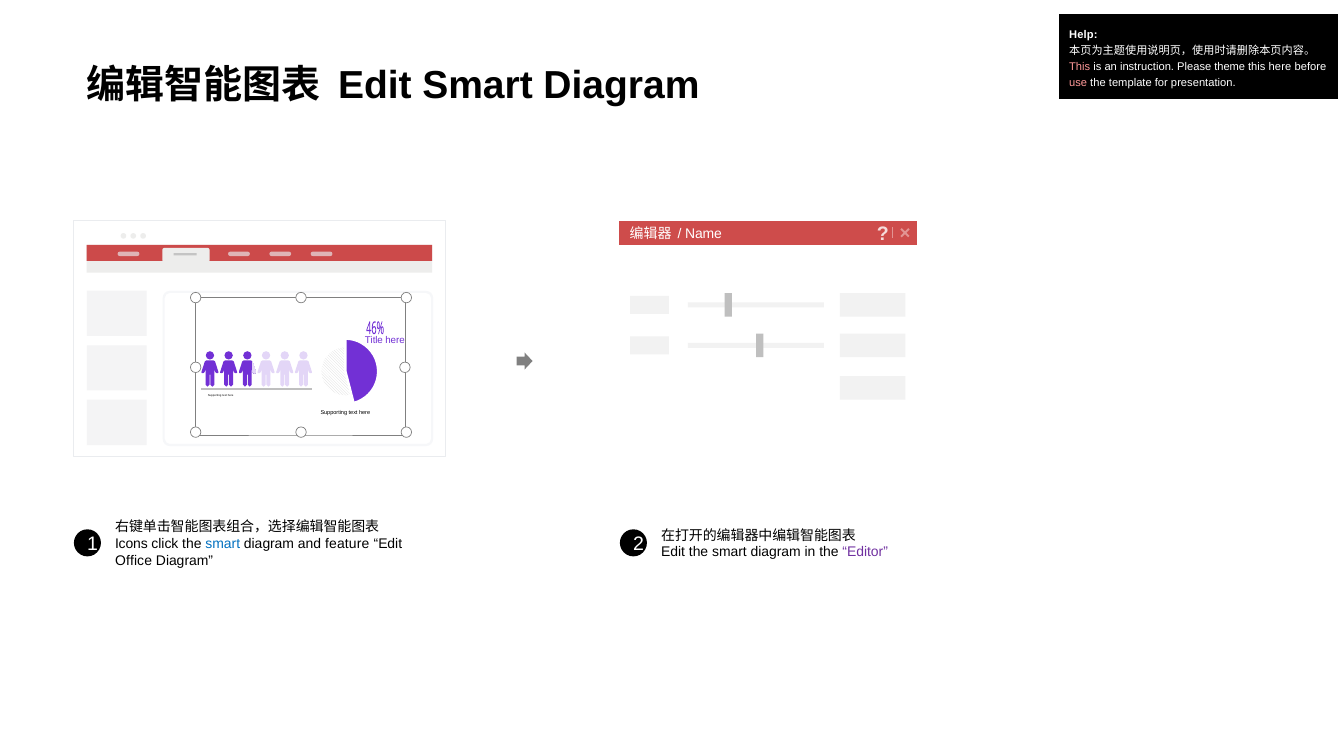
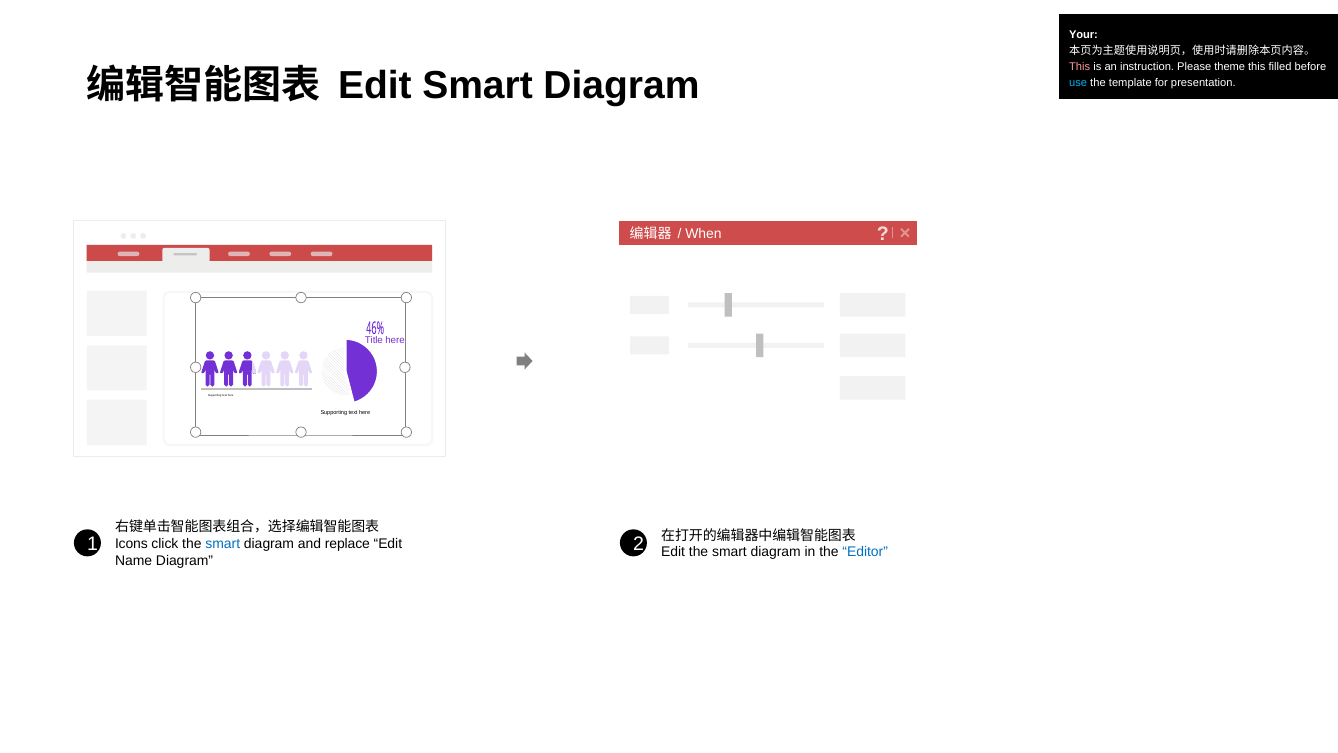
Help: Help -> Your (1083, 35)
this here: here -> filled (1280, 67)
use colour: pink -> light blue (1078, 83)
Name: Name -> When (704, 234)
feature: feature -> replace (347, 544)
Editor colour: purple -> blue (865, 552)
Office: Office -> Name (134, 560)
